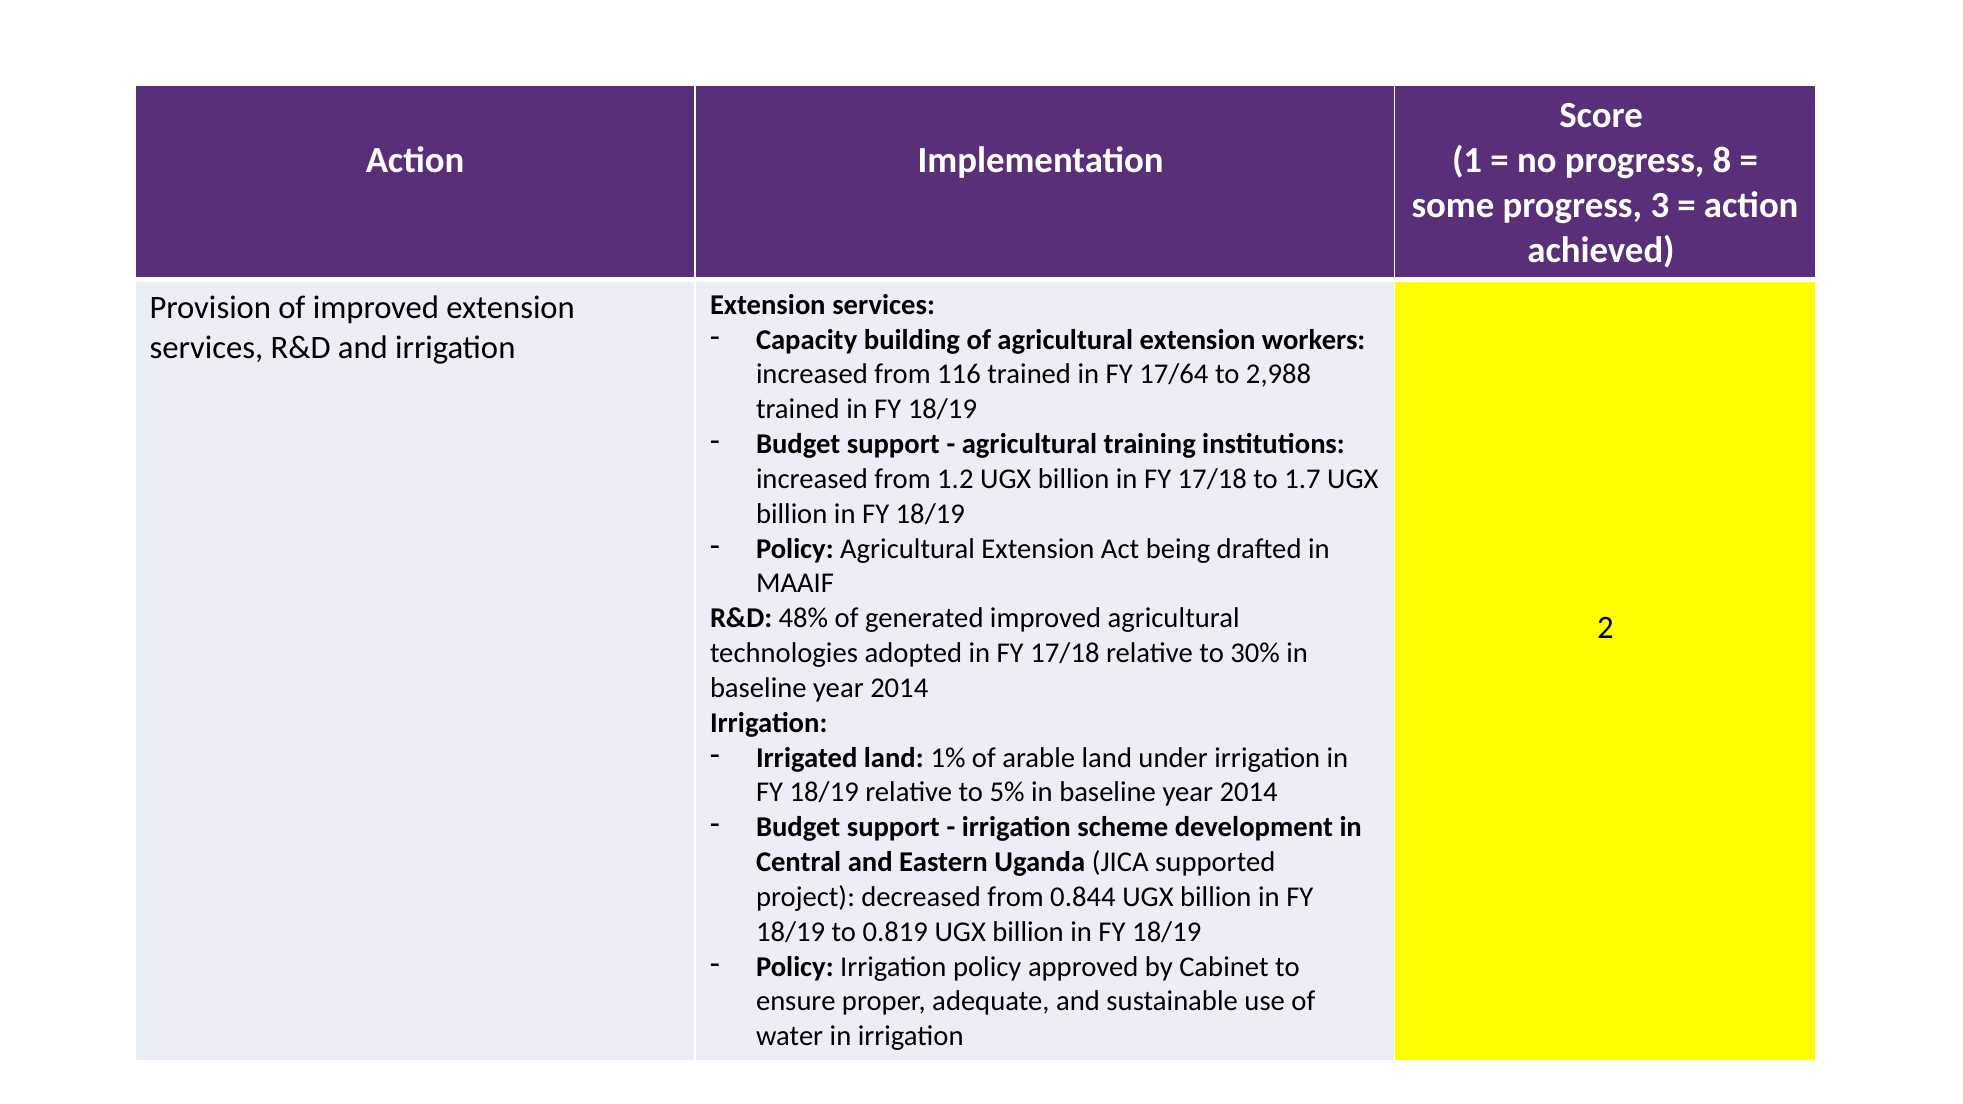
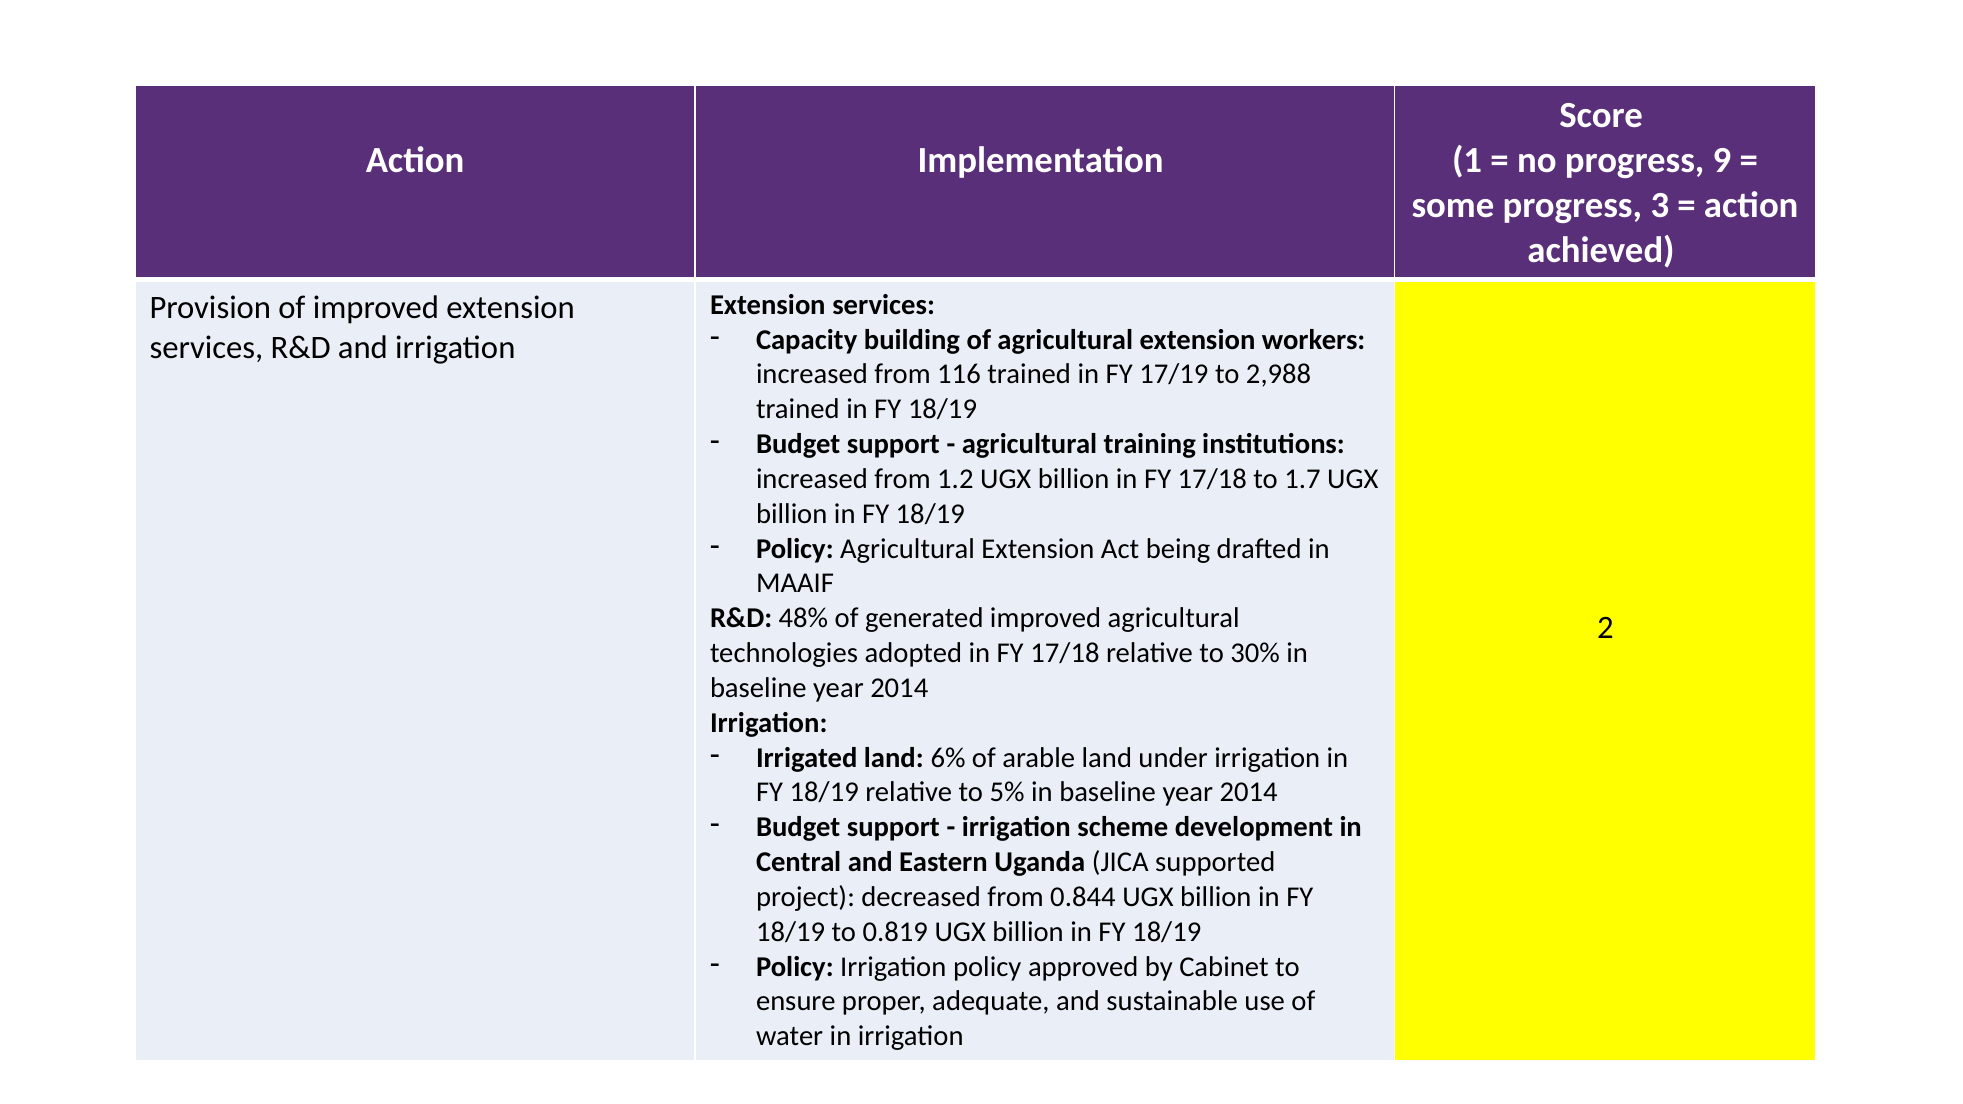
8: 8 -> 9 (1722, 161)
17/64: 17/64 -> 17/19 (1174, 375)
1%: 1% -> 6% (948, 758)
